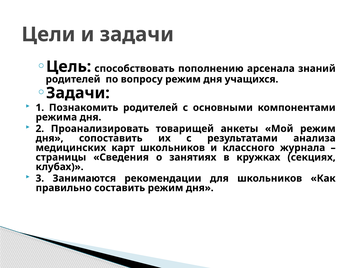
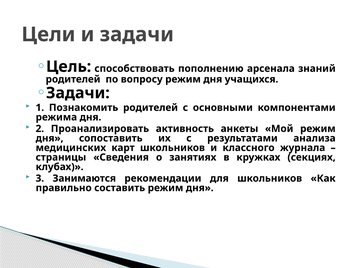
товарищей: товарищей -> активность (185, 129)
